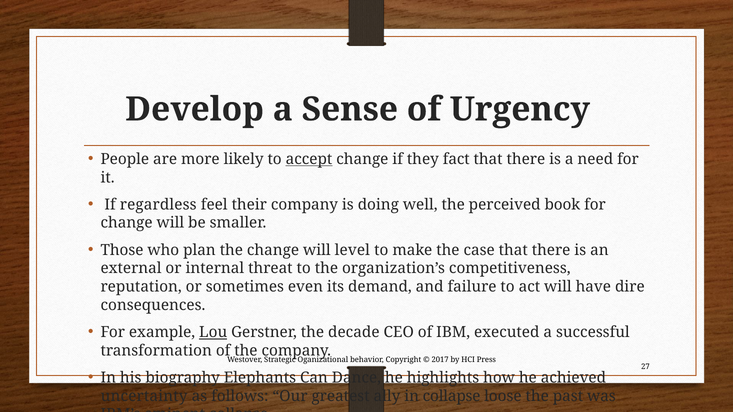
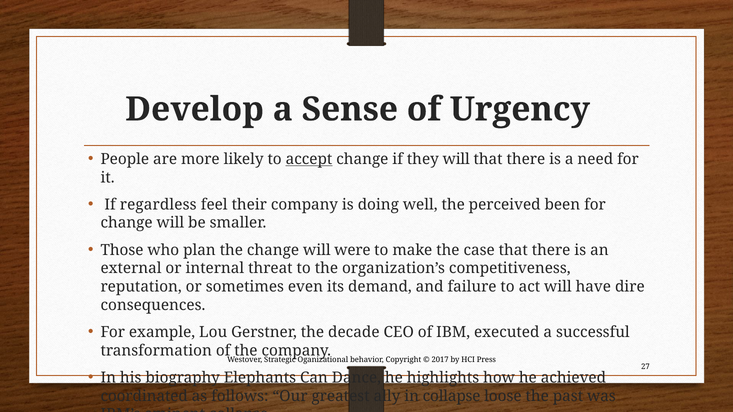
they fact: fact -> will (456, 159)
book: book -> been (562, 205)
level: level -> were (352, 250)
Lou underline: present -> none (213, 332)
uncertainty: uncertainty -> coordinated (144, 396)
